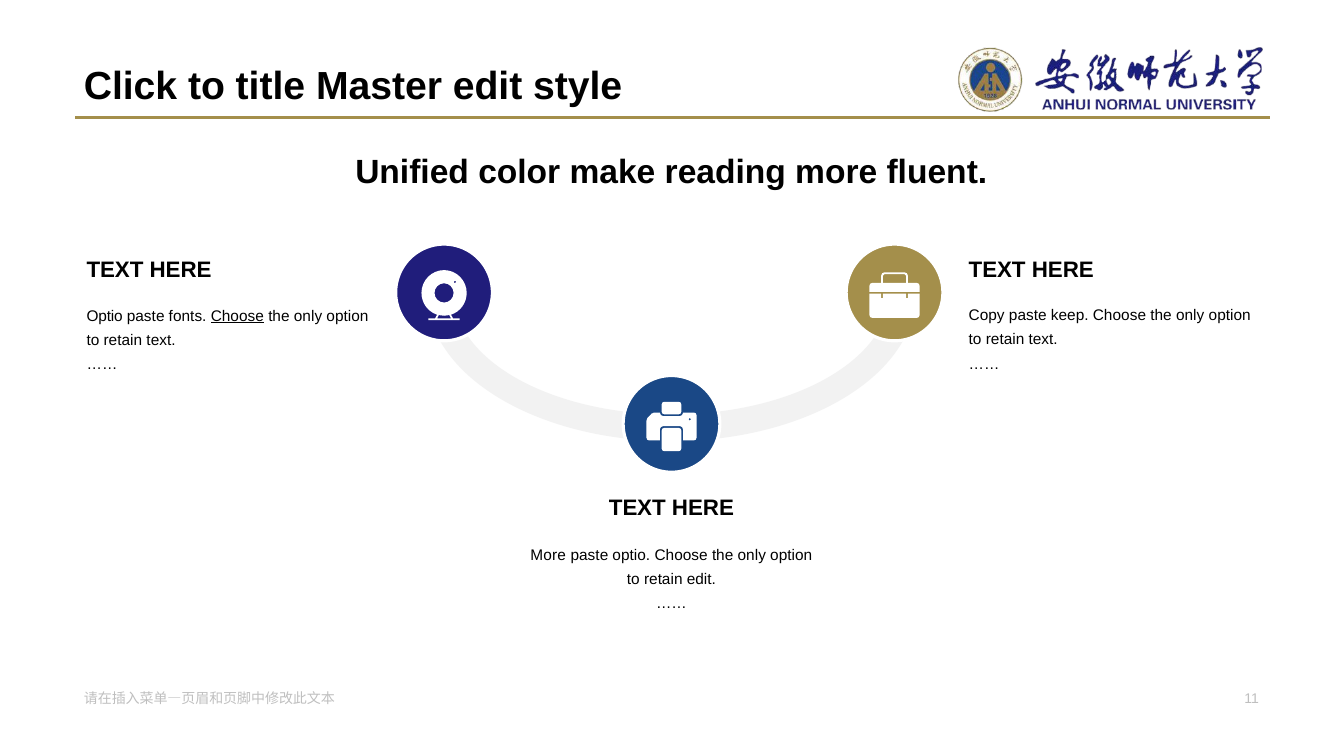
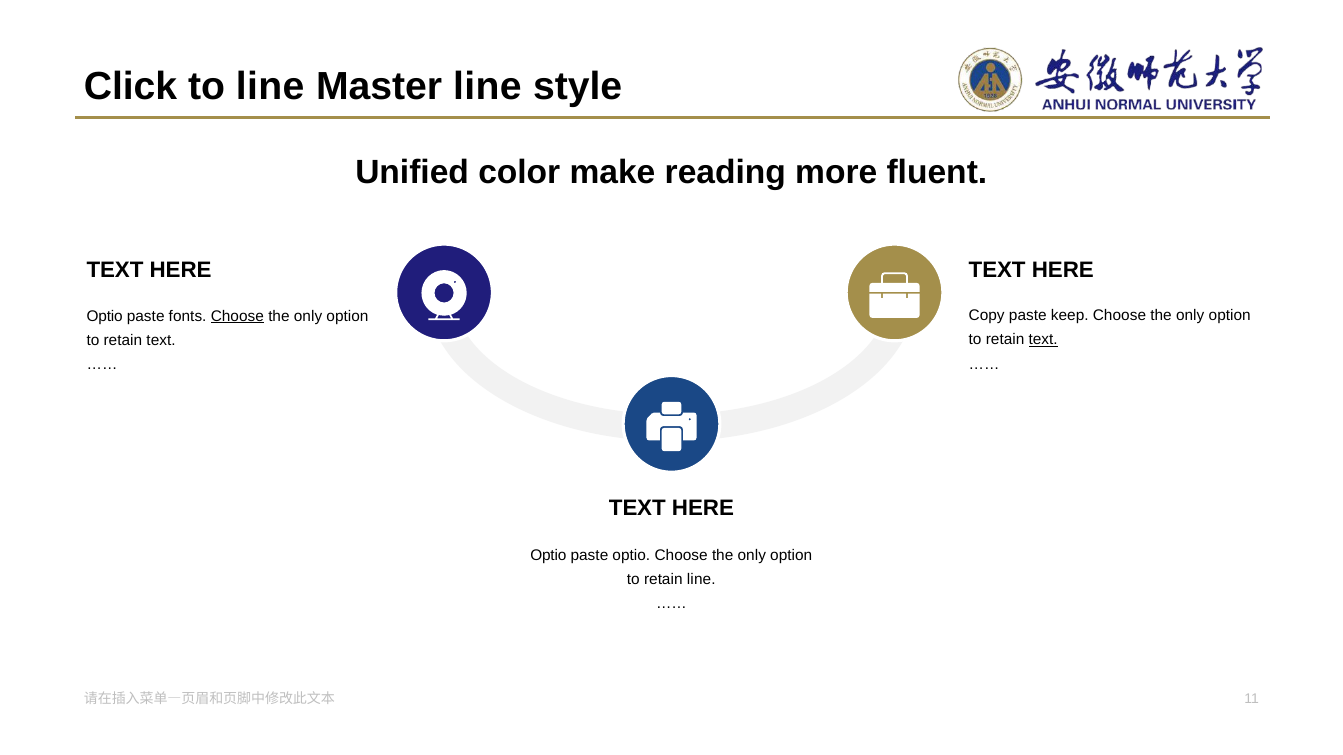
to title: title -> line (270, 87)
Master edit: edit -> line (487, 87)
text underline: none -> present (1043, 340)
More: More -> Optio (548, 556)
retain edit: edit -> line (701, 580)
